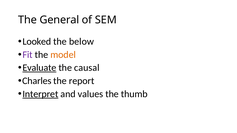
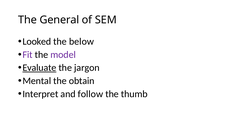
model colour: orange -> purple (63, 55)
causal: causal -> jargon (87, 68)
Charles: Charles -> Mental (37, 81)
report: report -> obtain (82, 81)
Interpret underline: present -> none (40, 94)
values: values -> follow (90, 94)
